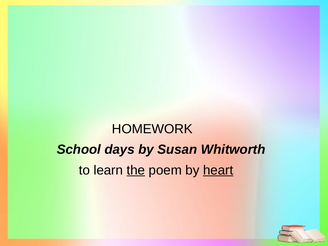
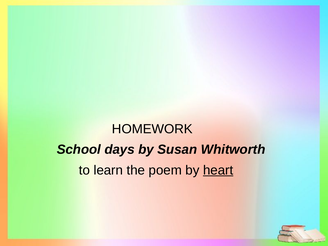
the underline: present -> none (136, 170)
